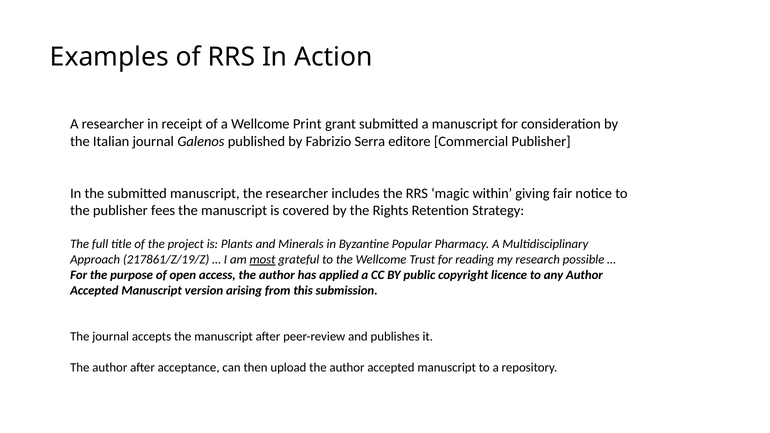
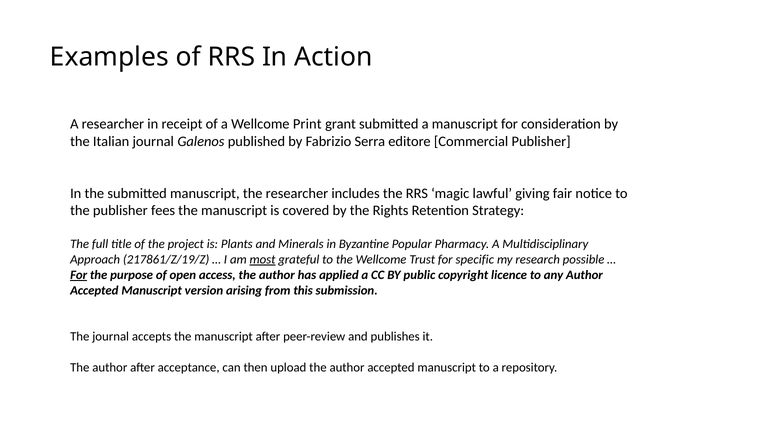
within: within -> lawful (492, 193)
reading: reading -> specific (475, 260)
For underline: none -> present (79, 275)
